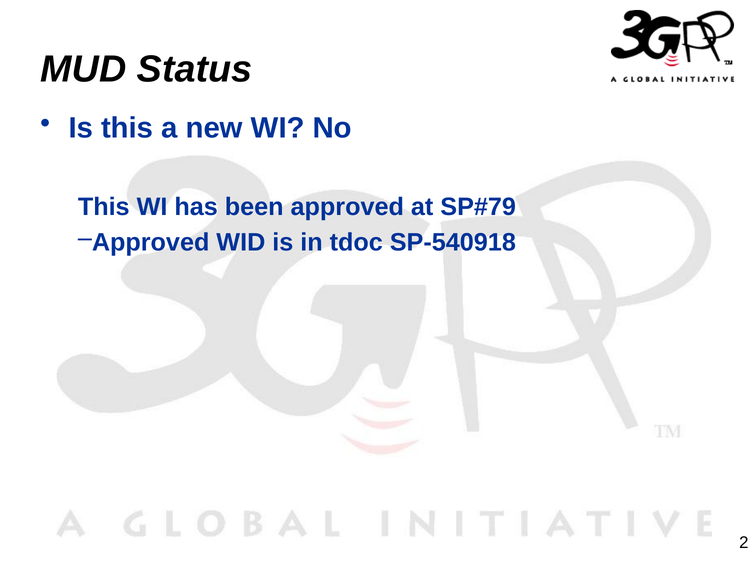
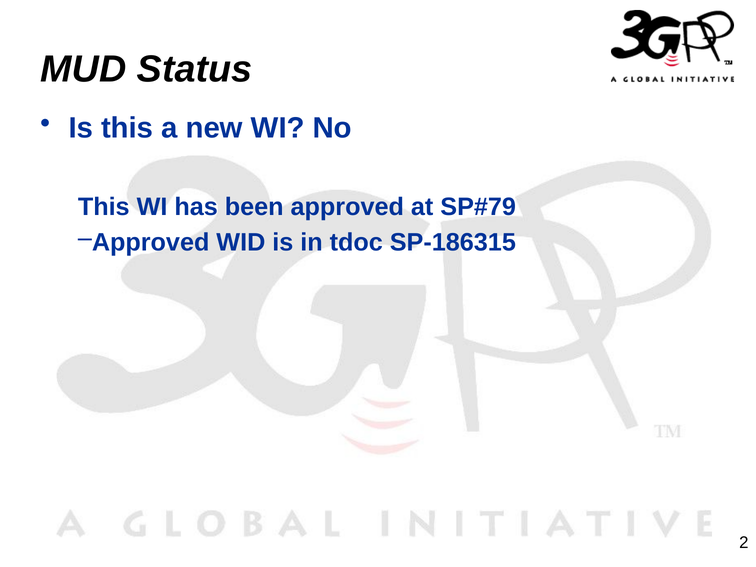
SP-540918: SP-540918 -> SP-186315 (453, 242)
